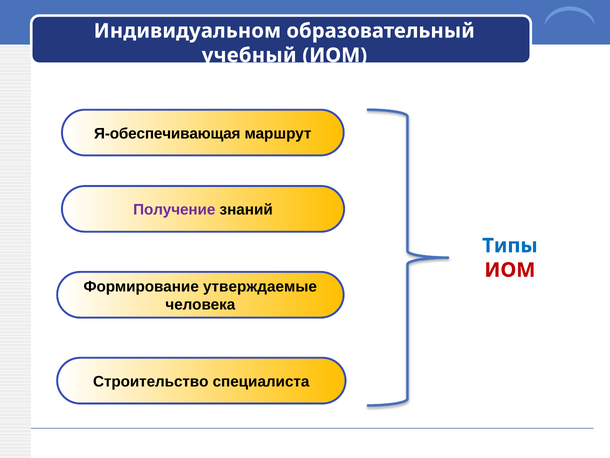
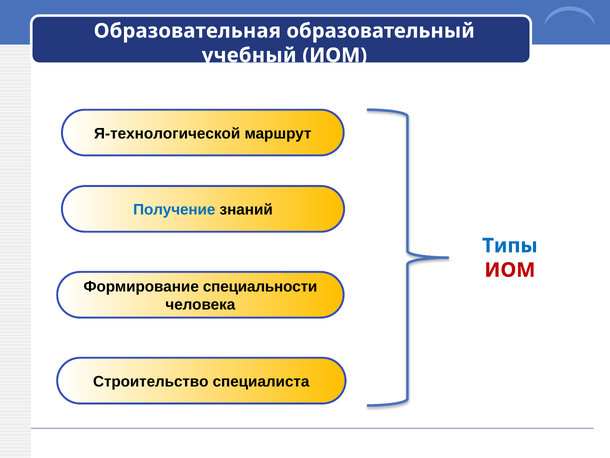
Индивидуальном: Индивидуальном -> Образовательная (187, 31)
Я-обеспечивающая: Я-обеспечивающая -> Я-технологической (167, 133)
Получение colour: purple -> blue (174, 210)
утверждаемые: утверждаемые -> специальности (260, 286)
